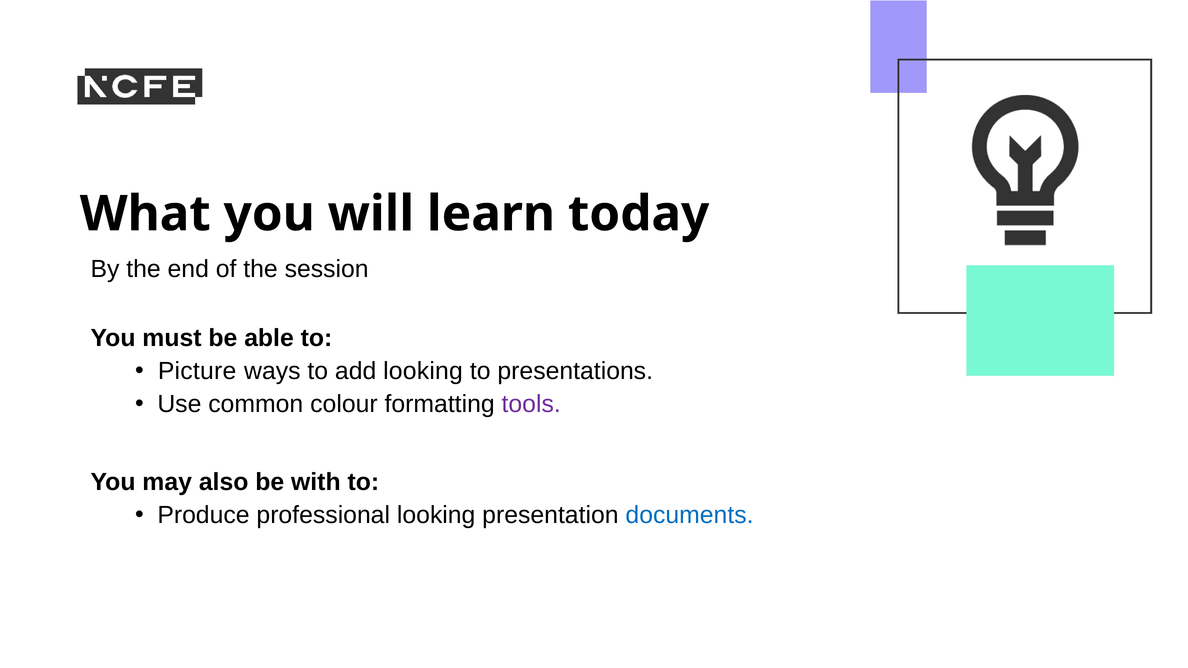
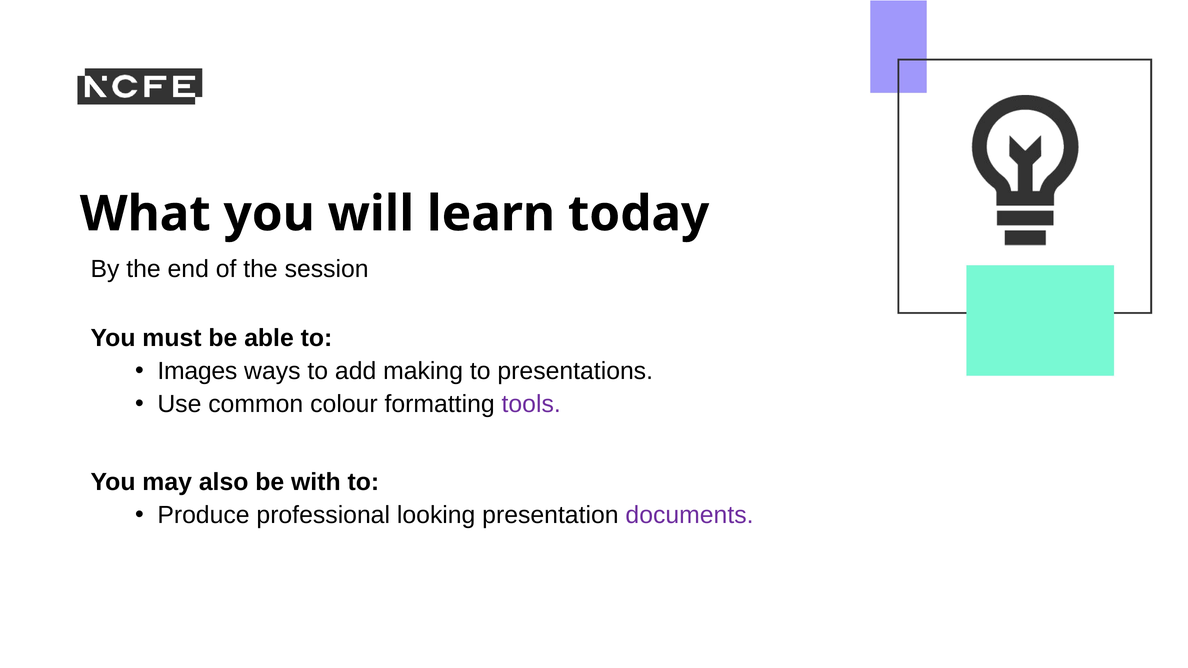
Picture: Picture -> Images (197, 371)
add looking: looking -> making (423, 371)
documents colour: blue -> purple (689, 515)
